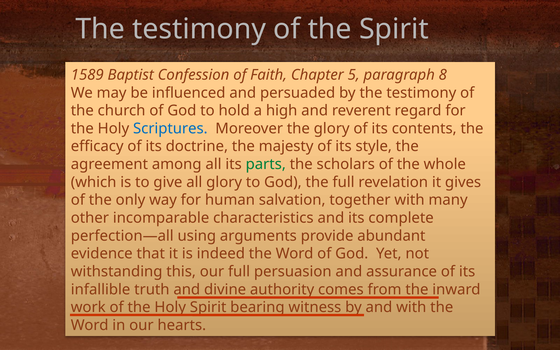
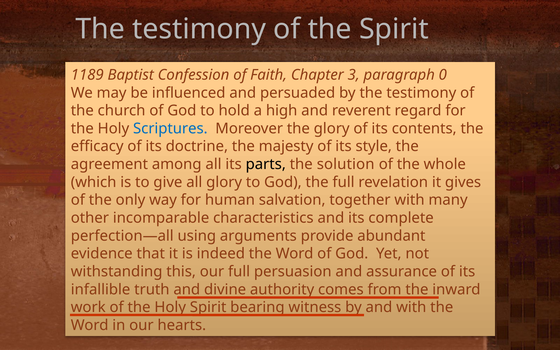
1589: 1589 -> 1189 (87, 75)
5: 5 -> 3 (354, 75)
8: 8 -> 0 (443, 75)
parts colour: green -> black (266, 164)
scholars: scholars -> solution (346, 164)
